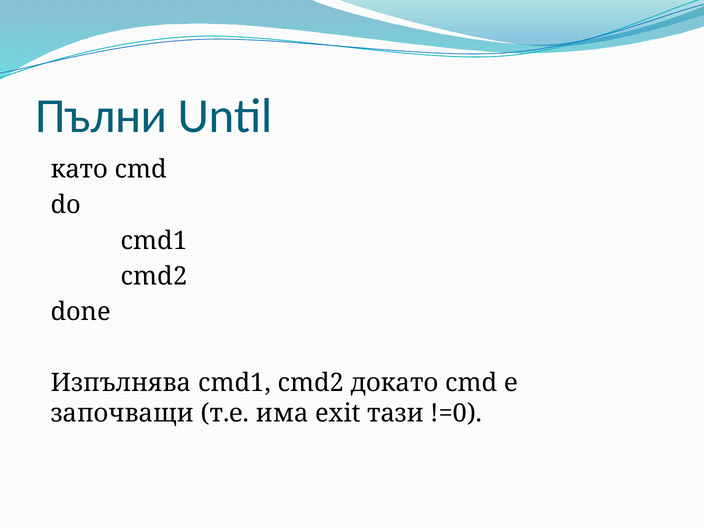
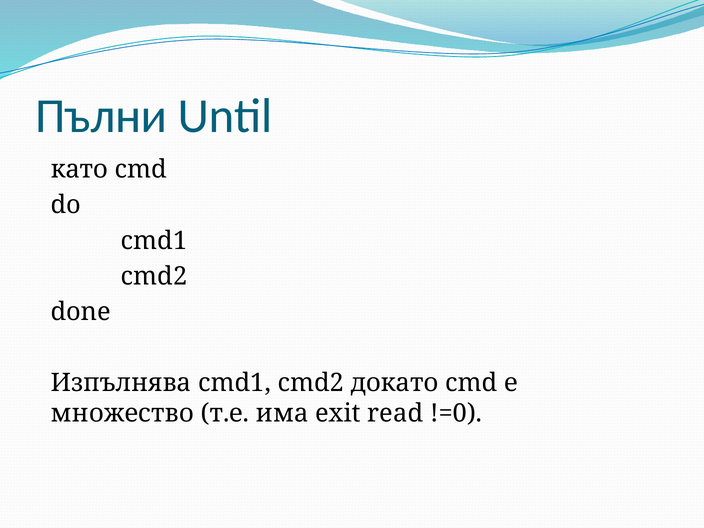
започващи: започващи -> множество (122, 413)
тази: тази -> read (395, 413)
